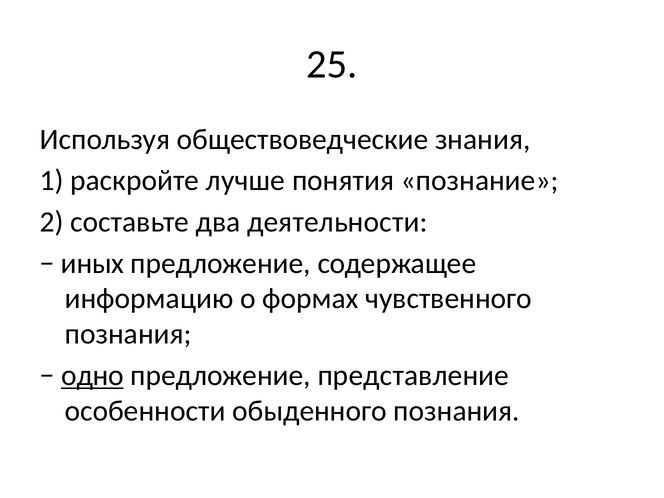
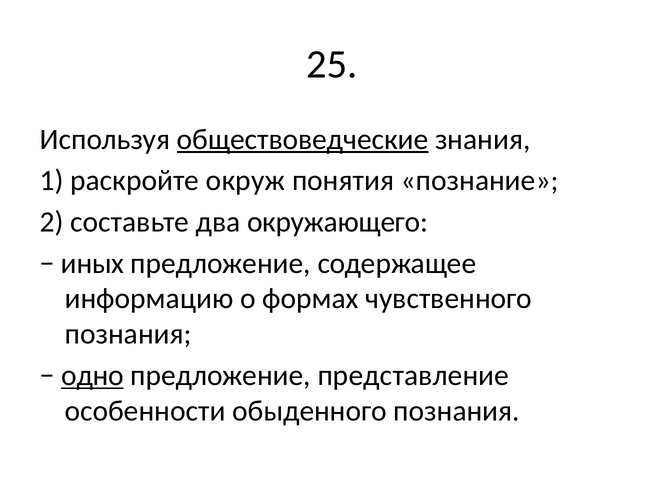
обществоведческие underline: none -> present (303, 139)
лучше: лучше -> окруж (245, 181)
деятельности: деятельности -> окружающего (337, 222)
